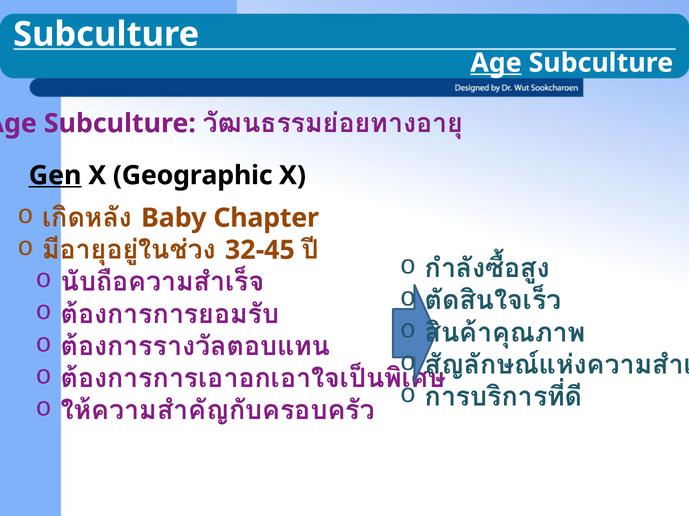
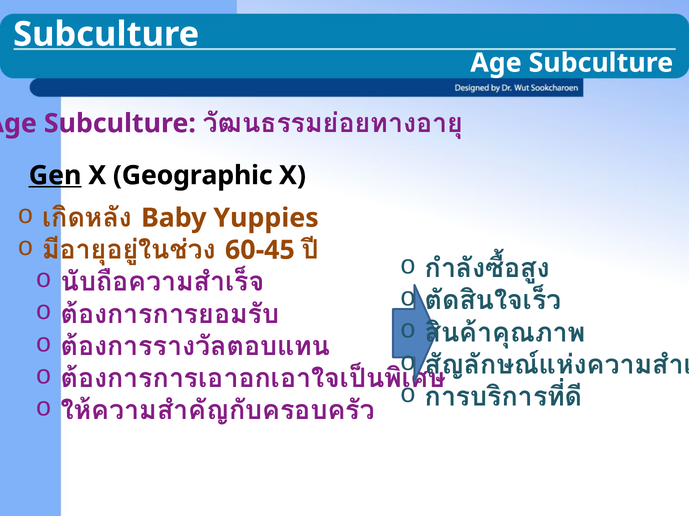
Age underline: present -> none (496, 63)
Chapter: Chapter -> Yuppies (266, 218)
32-45: 32-45 -> 60-45 (260, 250)
